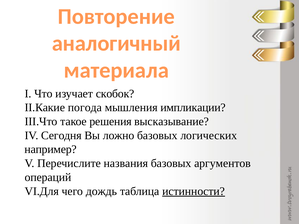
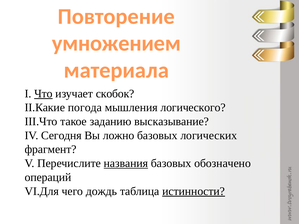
аналогичный: аналогичный -> умножением (116, 43)
Что underline: none -> present (43, 94)
импликации: импликации -> логического (193, 108)
решения: решения -> заданию (111, 122)
например: например -> фрагмент (51, 150)
названия underline: none -> present (126, 163)
аргументов: аргументов -> обозначено (223, 163)
